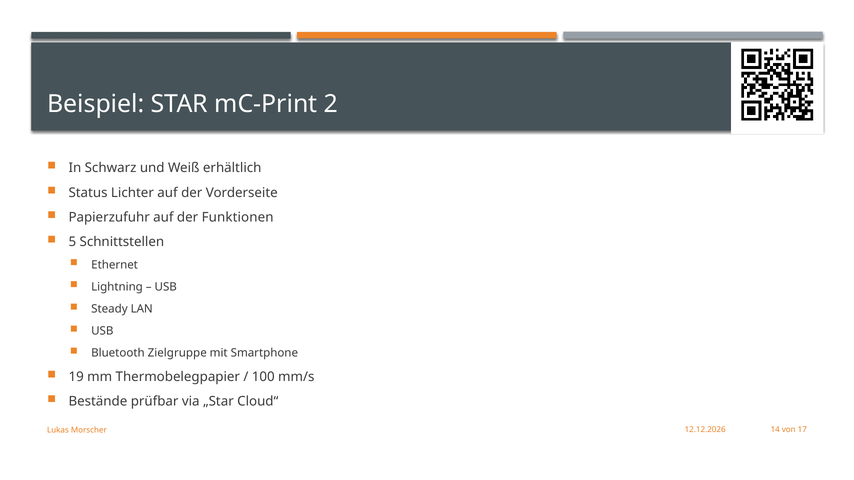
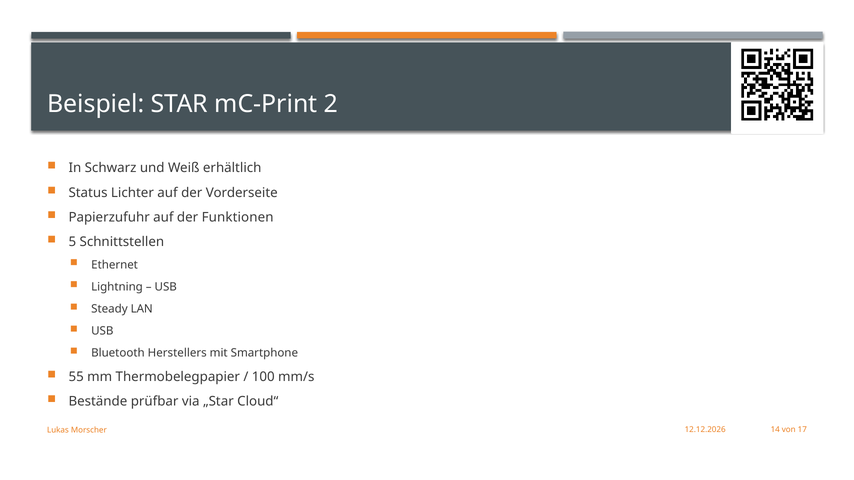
Zielgruppe: Zielgruppe -> Herstellers (177, 353)
19: 19 -> 55 (76, 377)
